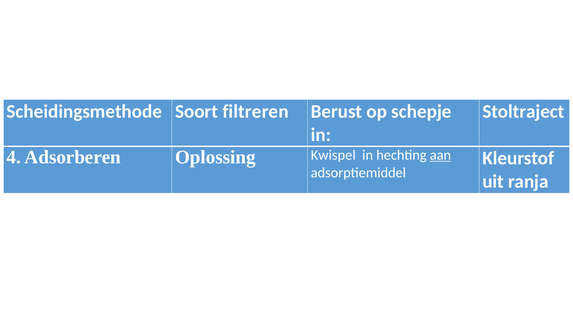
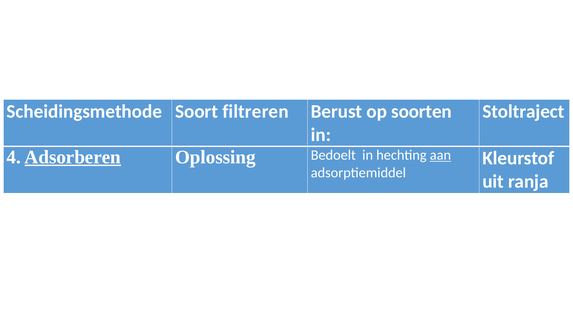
schepje: schepje -> soorten (421, 111)
Adsorberen underline: none -> present (73, 157)
Kwispel: Kwispel -> Bedoelt (333, 155)
